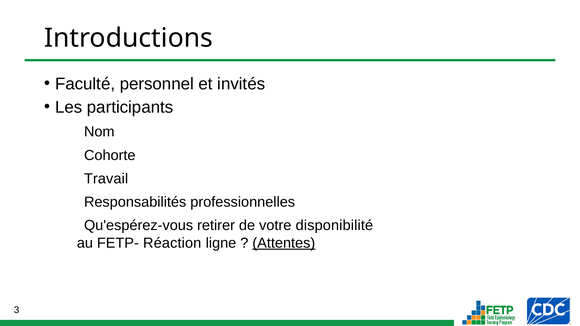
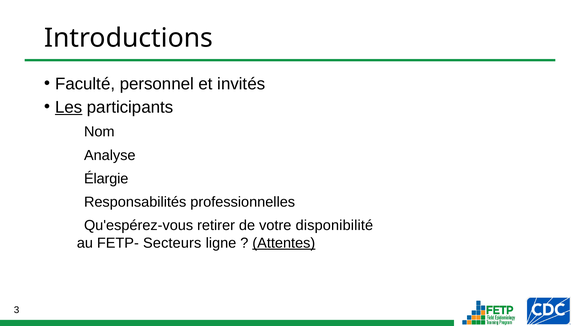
Les underline: none -> present (69, 107)
Cohorte: Cohorte -> Analyse (110, 155)
Travail: Travail -> Élargie (106, 179)
Réaction: Réaction -> Secteurs (172, 243)
